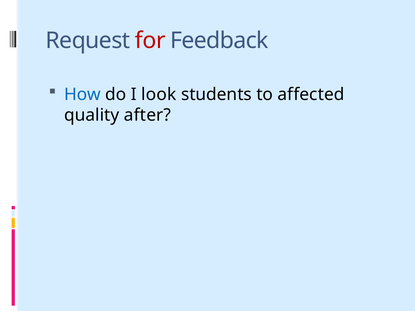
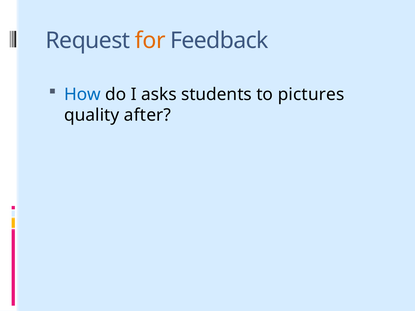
for colour: red -> orange (150, 41)
look: look -> asks (159, 95)
affected: affected -> pictures (311, 95)
